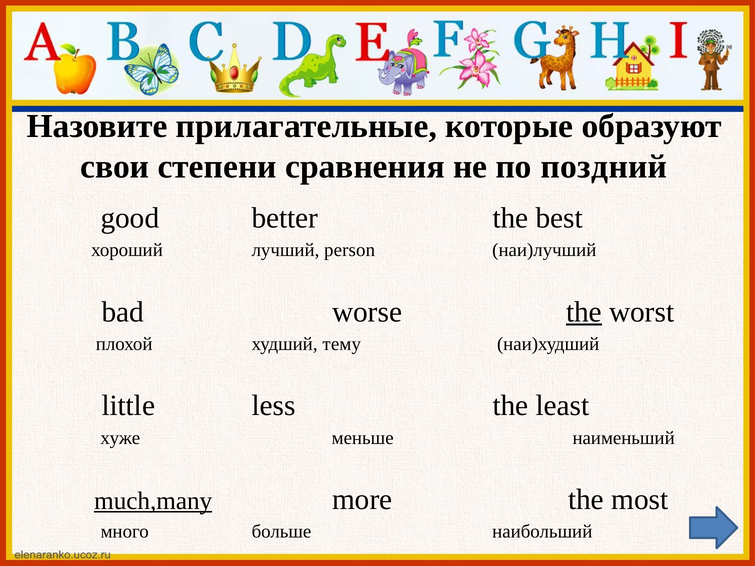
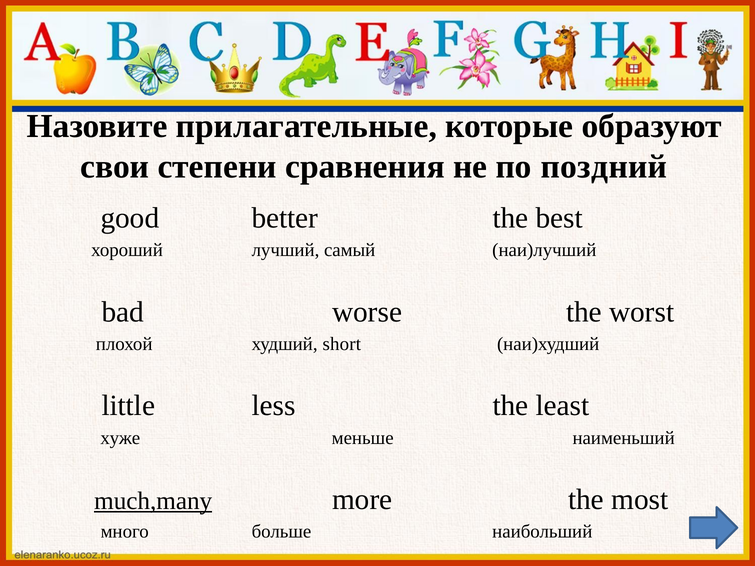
person: person -> самый (350, 250)
the underline: present -> none (584, 312)
тему: тему -> short (342, 344)
